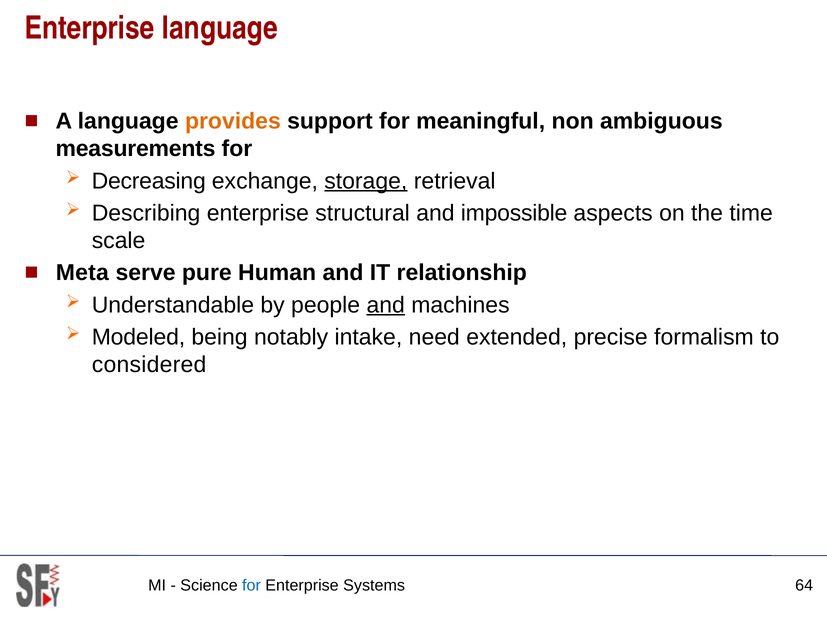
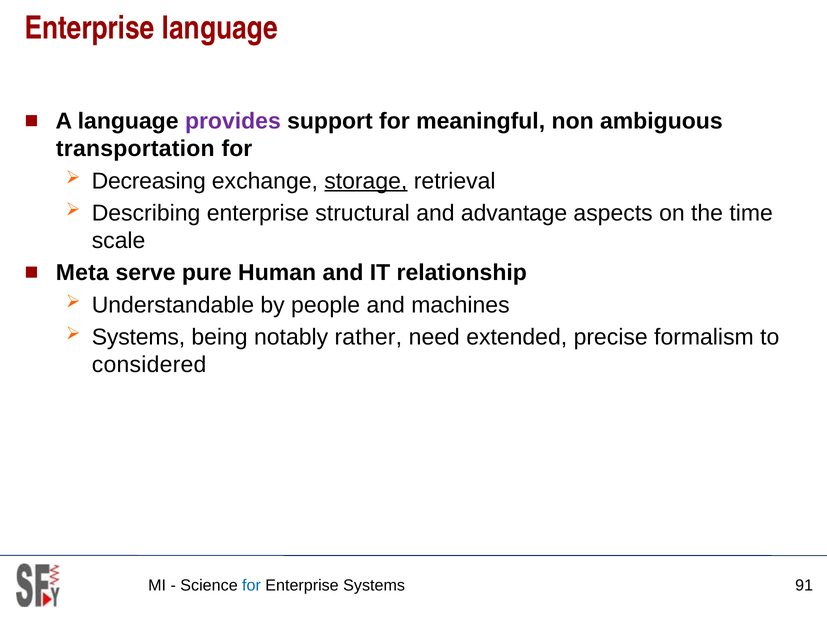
provides colour: orange -> purple (233, 121)
measurements: measurements -> transportation (135, 149)
impossible: impossible -> advantage (514, 213)
and underline: present -> none (386, 305)
Modeled: Modeled -> Systems (138, 337)
intake: intake -> rather (368, 337)
64: 64 -> 91 (804, 585)
